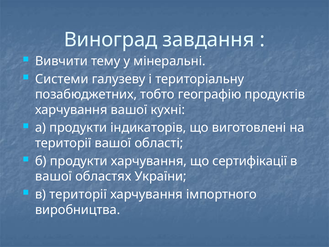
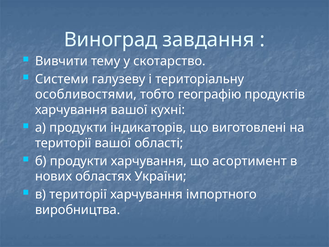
мінеральні: мінеральні -> скотарство (169, 61)
позабюджетних: позабюджетних -> особливостями (86, 94)
сертифікації: сертифікації -> асортимент (250, 161)
вашої: вашої -> нових (54, 176)
